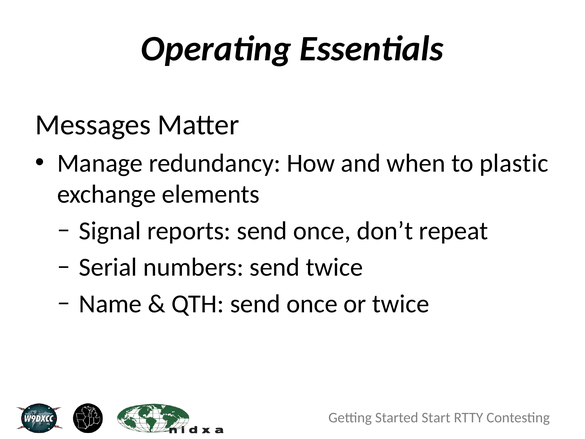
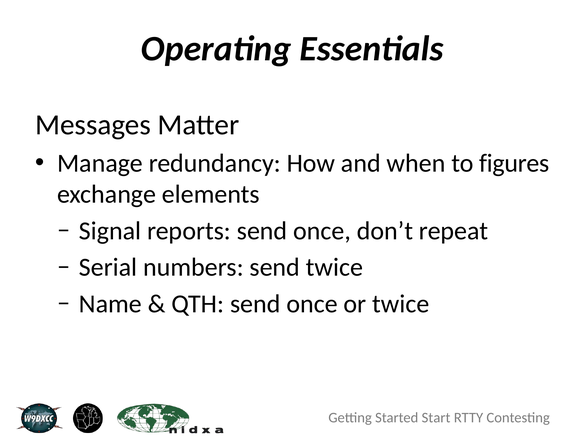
plastic: plastic -> figures (514, 163)
